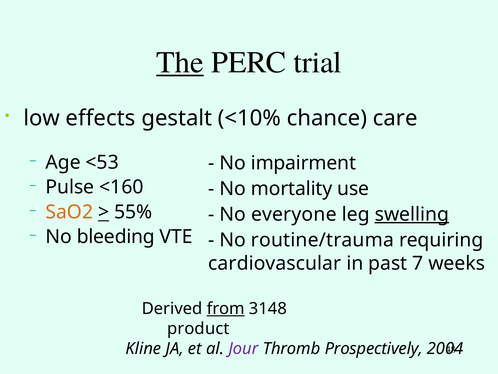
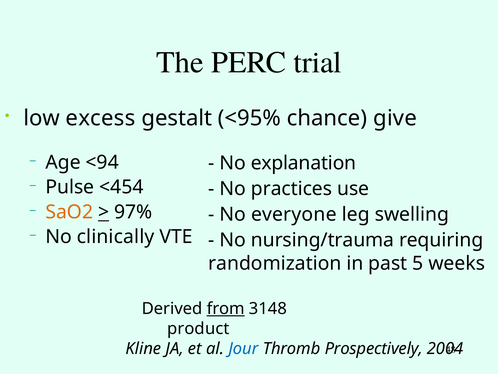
The underline: present -> none (180, 62)
effects: effects -> excess (100, 118)
<10%: <10% -> <95% (250, 118)
care: care -> give (395, 118)
<53: <53 -> <94 (102, 162)
impairment: impairment -> explanation (303, 163)
<160: <160 -> <454 (121, 187)
mortality: mortality -> practices (292, 189)
55%: 55% -> 97% (133, 212)
swelling underline: present -> none (412, 214)
bleeding: bleeding -> clinically (116, 237)
routine/trauma: routine/trauma -> nursing/trauma (323, 240)
cardiovascular: cardiovascular -> randomization (275, 263)
7: 7 -> 5 (418, 263)
Jour colour: purple -> blue (243, 348)
